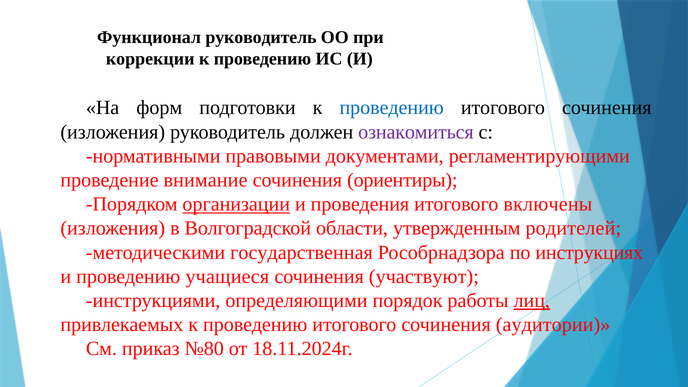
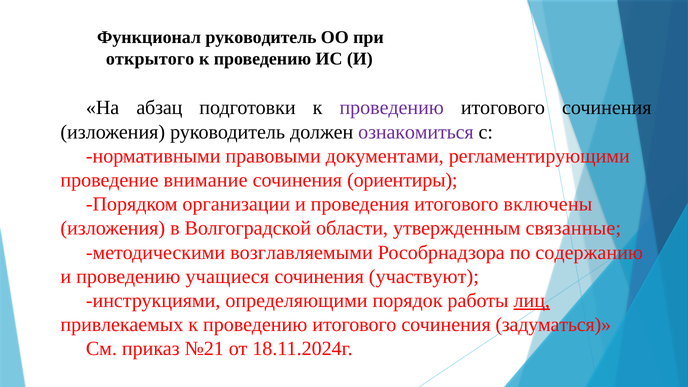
коррекции: коррекции -> открытого (150, 59)
форм: форм -> абзац (159, 108)
проведению colour: blue -> purple (392, 108)
организации underline: present -> none (236, 204)
родителей: родителей -> связанные (573, 228)
государственная: государственная -> возглавляемыми (301, 252)
инструкциях: инструкциях -> содержанию (589, 252)
аудитории: аудитории -> задуматься (553, 325)
№80: №80 -> №21 (204, 349)
